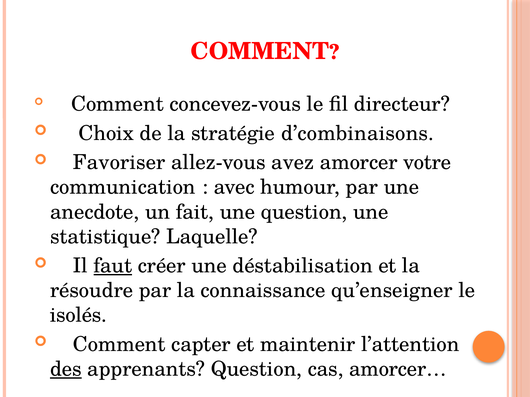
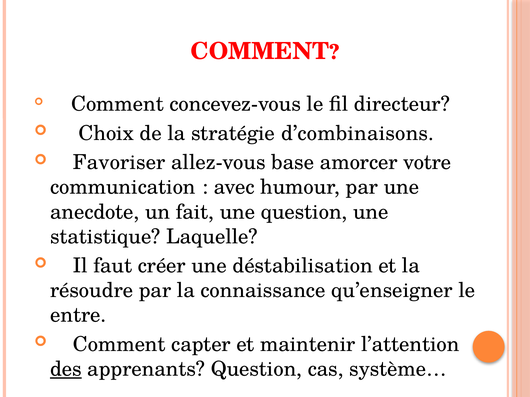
avez: avez -> base (293, 163)
faut underline: present -> none (113, 266)
isolés: isolés -> entre (78, 316)
amorcer…: amorcer… -> système… (398, 369)
